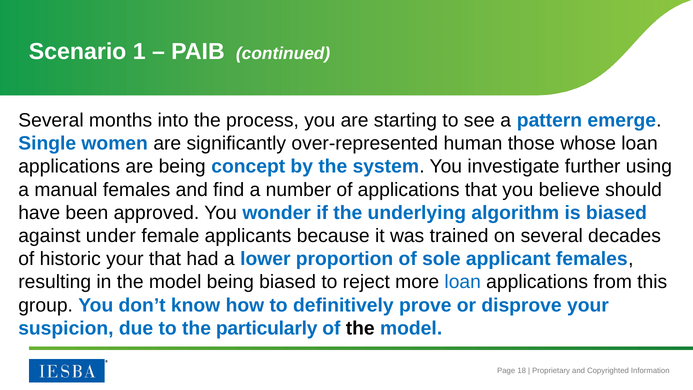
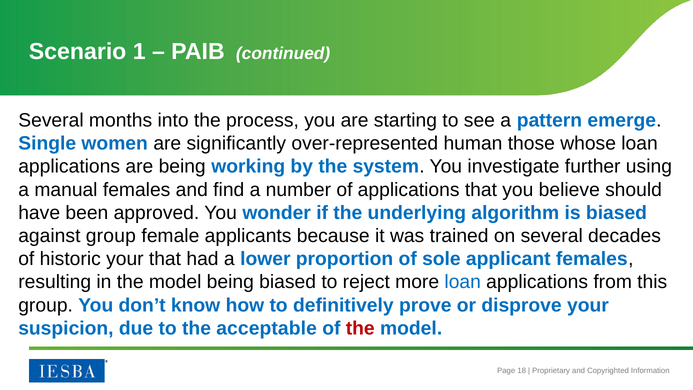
concept: concept -> working (248, 166)
against under: under -> group (111, 236)
particularly: particularly -> acceptable (267, 328)
the colour: black -> red (360, 328)
